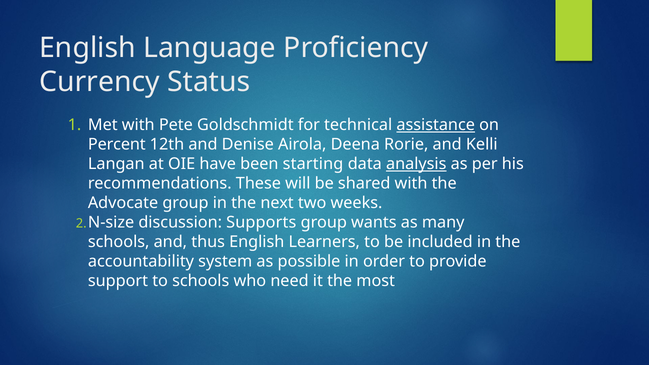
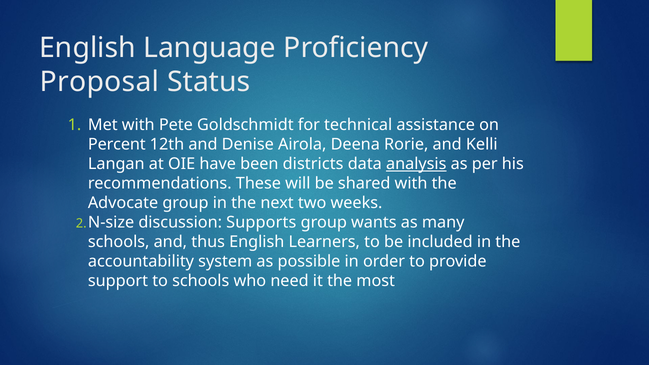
Currency: Currency -> Proposal (99, 82)
assistance underline: present -> none (436, 125)
starting: starting -> districts (313, 164)
